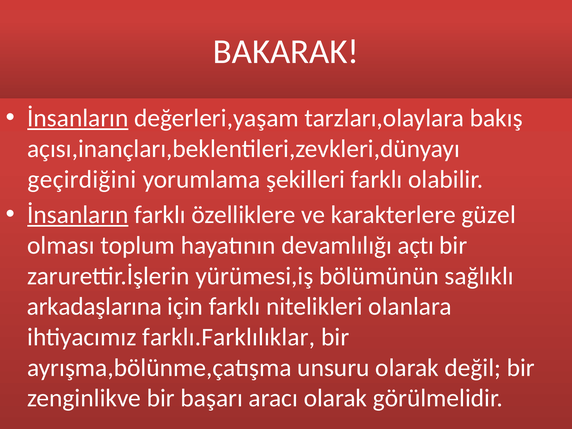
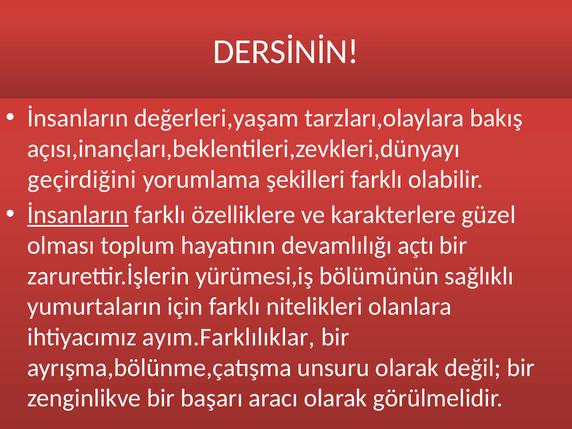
BAKARAK: BAKARAK -> DERSİNİN (286, 52)
İnsanların underline: present -> none (78, 118)
arkadaşlarına: arkadaşlarına -> yumurtaların (94, 307)
farklı.Farklılıklar: farklı.Farklılıklar -> ayım.Farklılıklar (229, 337)
